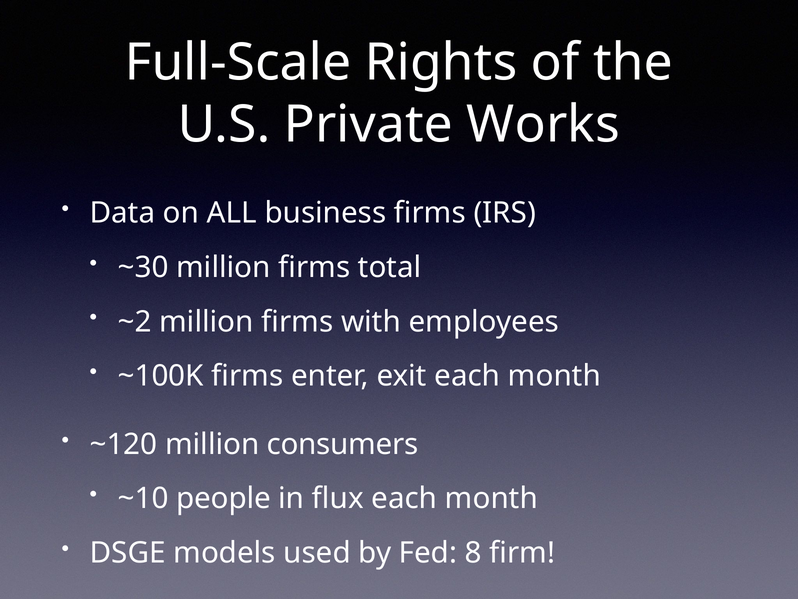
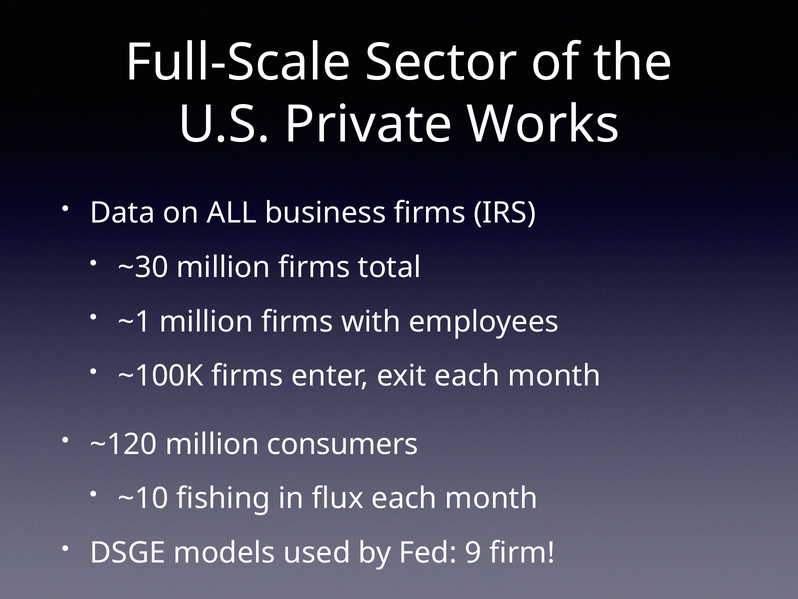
Rights: Rights -> Sector (441, 63)
~2: ~2 -> ~1 (135, 321)
people: people -> fishing (223, 498)
8: 8 -> 9 (473, 553)
